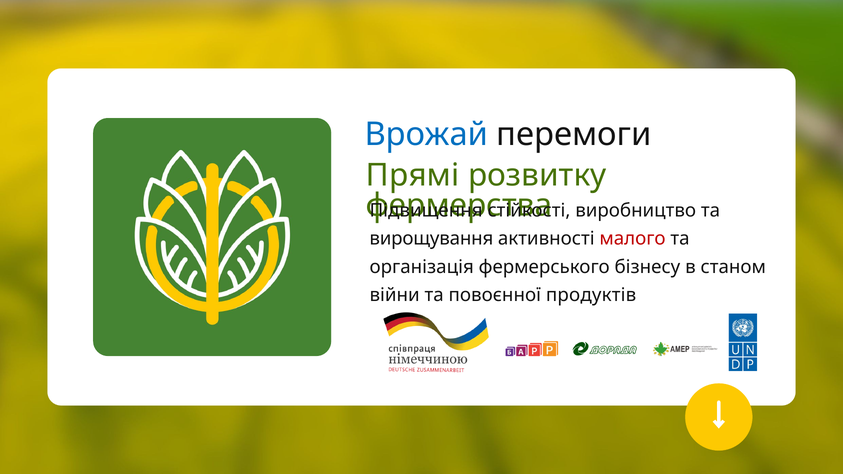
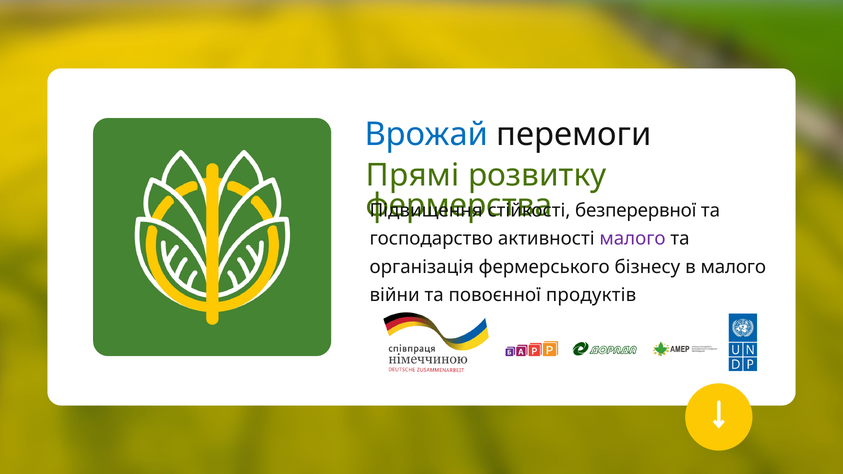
виробництво: виробництво -> безперервної (636, 210)
вирощування: вирощування -> господарство (431, 239)
малого colour: red -> purple (633, 239)
в станом: станом -> малого (733, 267)
